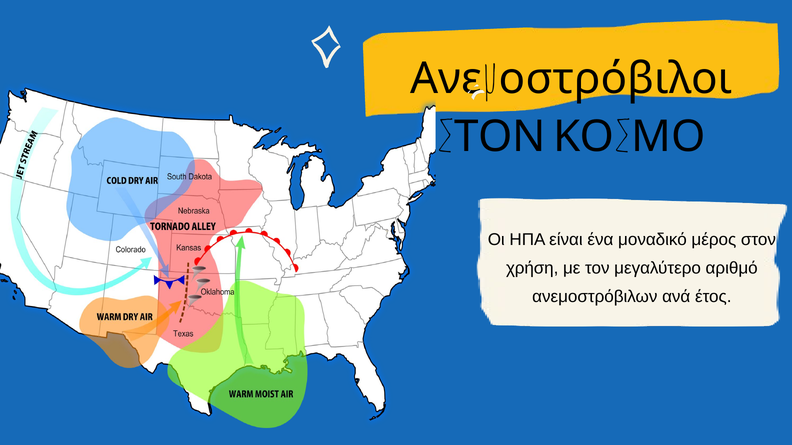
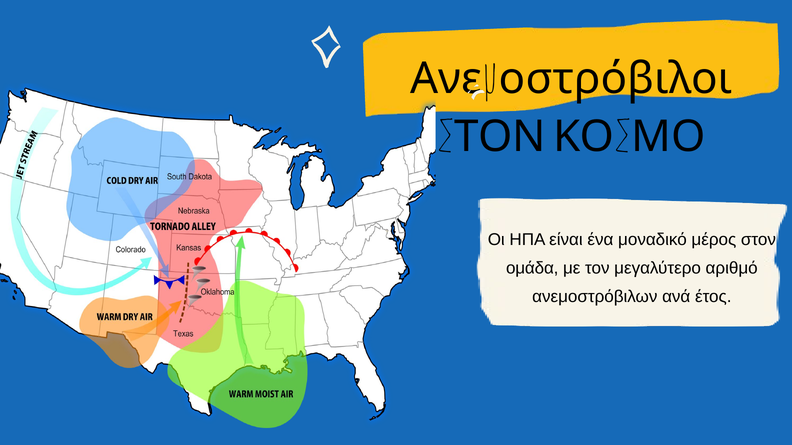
χρήση: χρήση -> ομάδα (532, 268)
